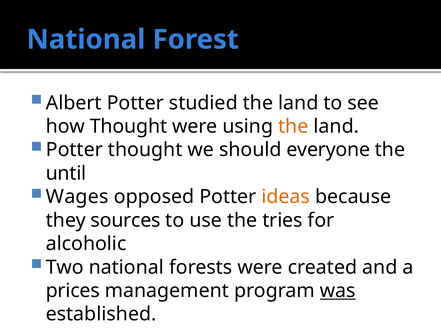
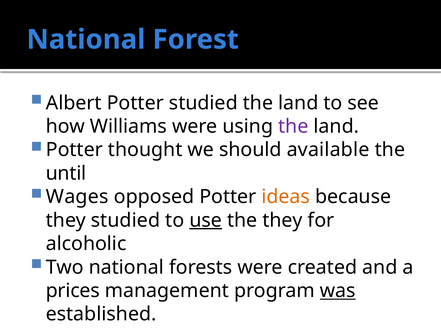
how Thought: Thought -> Williams (128, 127)
the colour: orange -> purple (293, 127)
everyone: everyone -> available (328, 150)
they sources: sources -> studied (125, 221)
use underline: none -> present (206, 221)
the tries: tries -> they (282, 221)
